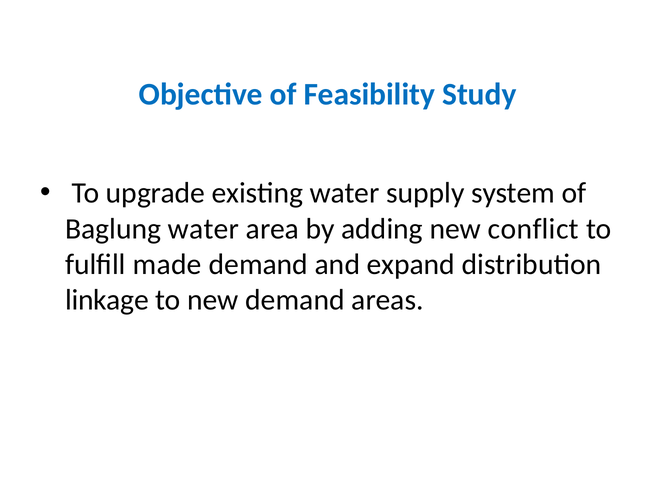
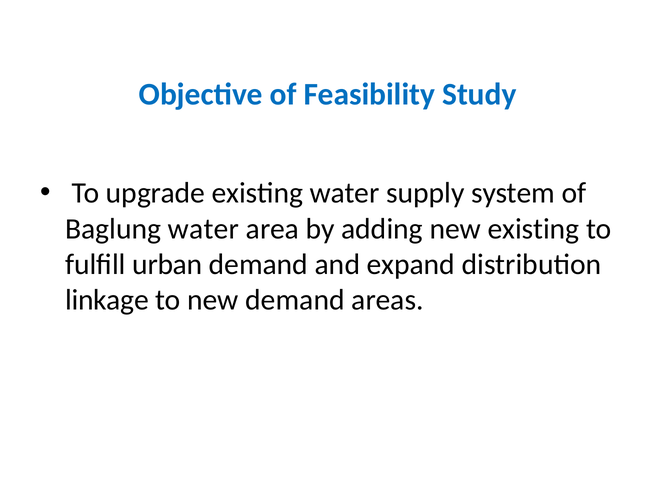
new conflict: conflict -> existing (534, 229)
made: made -> urban (167, 264)
